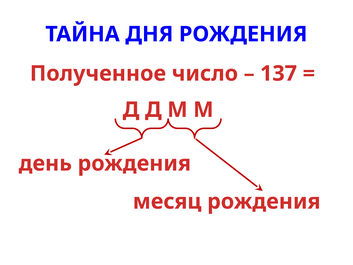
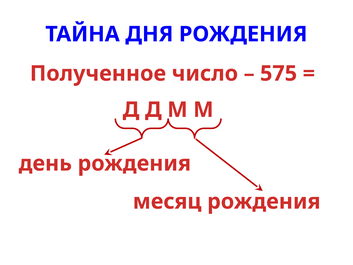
137: 137 -> 575 (279, 73)
